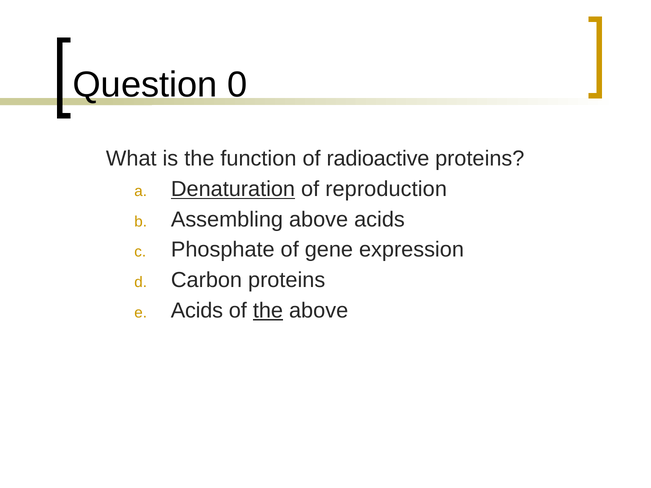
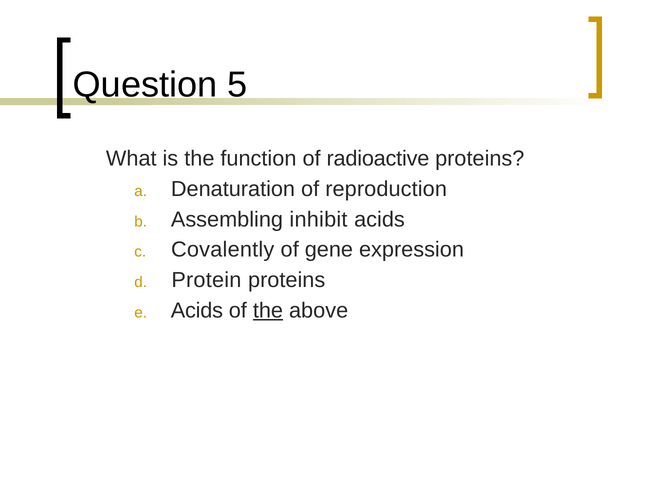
0: 0 -> 5 (238, 85)
Denaturation underline: present -> none (233, 189)
Assembling above: above -> inhibit (318, 220)
Phosphate: Phosphate -> Covalently (223, 250)
Carbon: Carbon -> Protein (206, 280)
